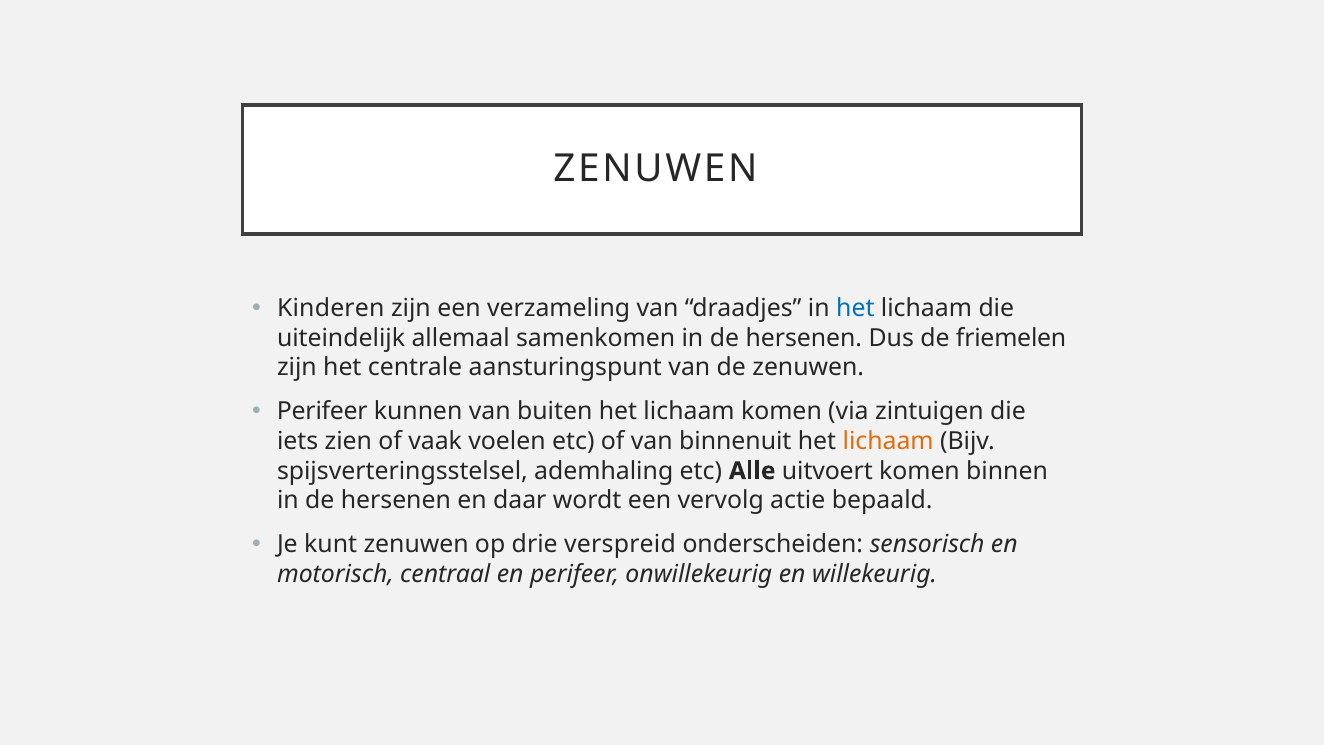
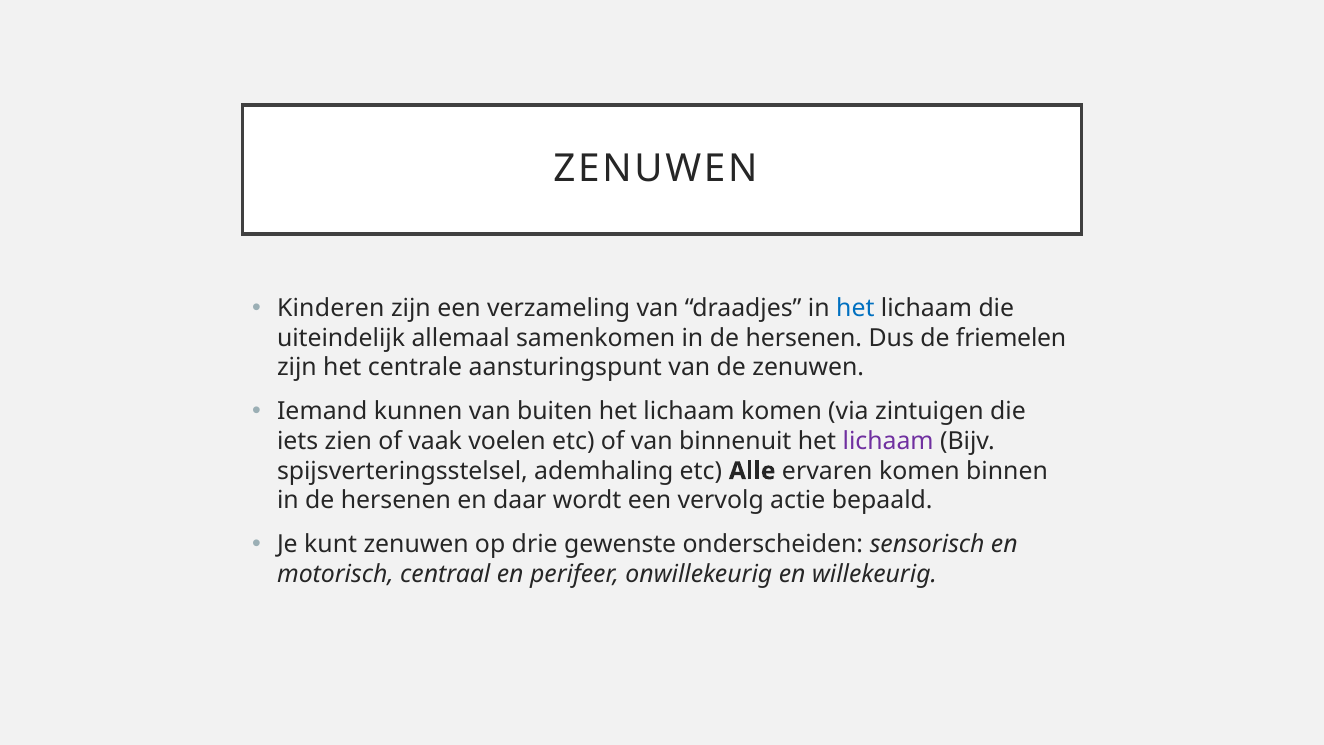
Perifeer: Perifeer -> Iemand (322, 411)
lichaam colour: orange -> purple (888, 441)
uitvoert: uitvoert -> ervaren (827, 471)
verspreid: verspreid -> gewenste (620, 544)
